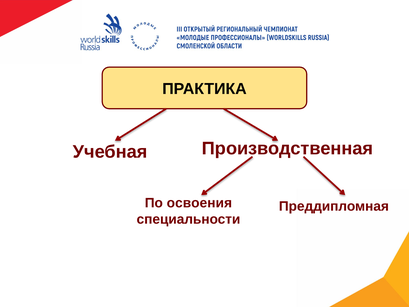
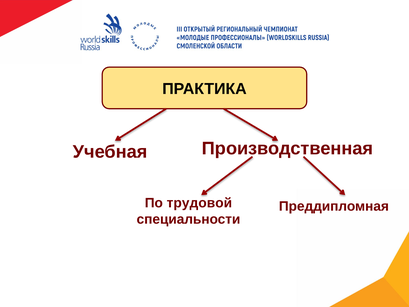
освоения: освоения -> трудовой (199, 203)
